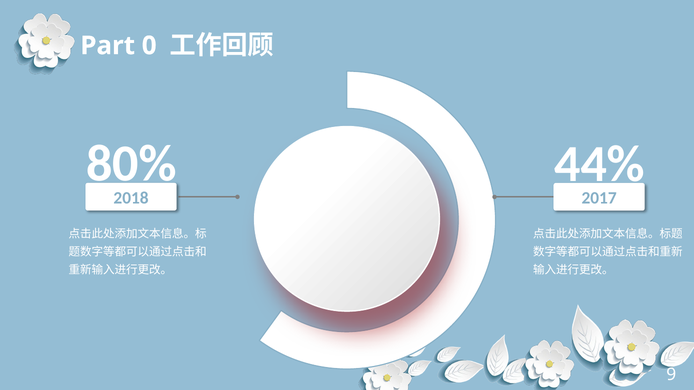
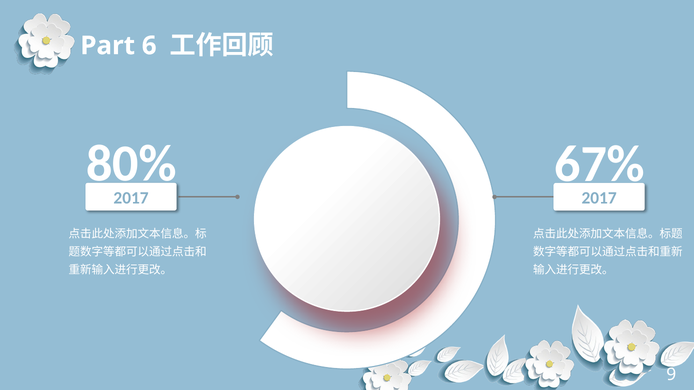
0: 0 -> 6 (149, 46)
44%: 44% -> 67% (600, 164)
2018: 2018 -> 2017 (131, 198)
